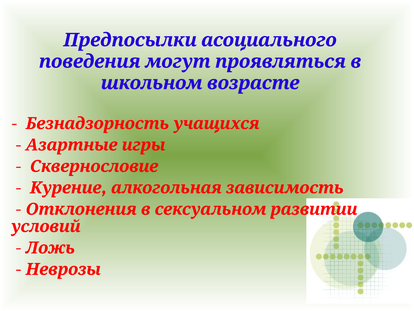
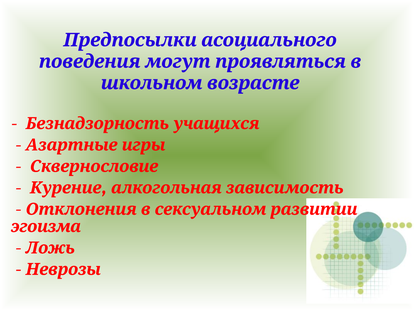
условий: условий -> эгоизма (46, 226)
